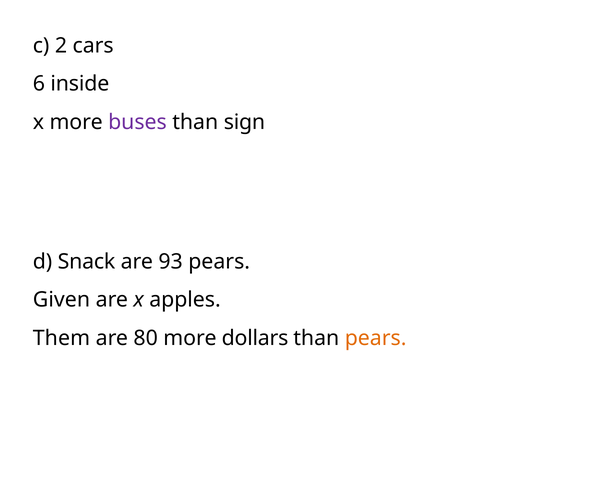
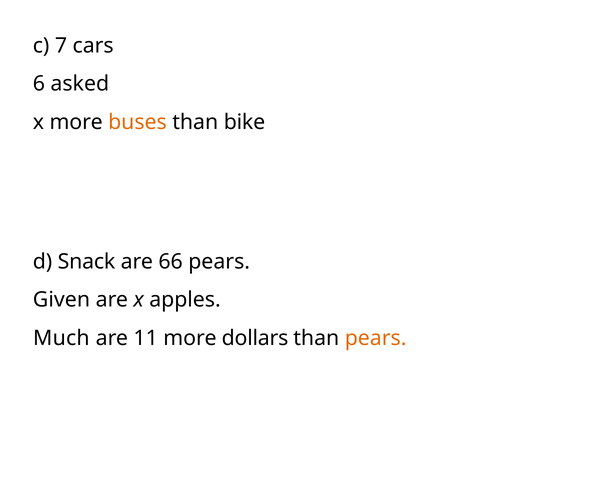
2: 2 -> 7 (61, 46)
inside: inside -> asked (80, 84)
buses colour: purple -> orange (137, 122)
sign: sign -> bike (244, 122)
93: 93 -> 66 (171, 262)
Them: Them -> Much (61, 338)
80: 80 -> 11 (146, 338)
